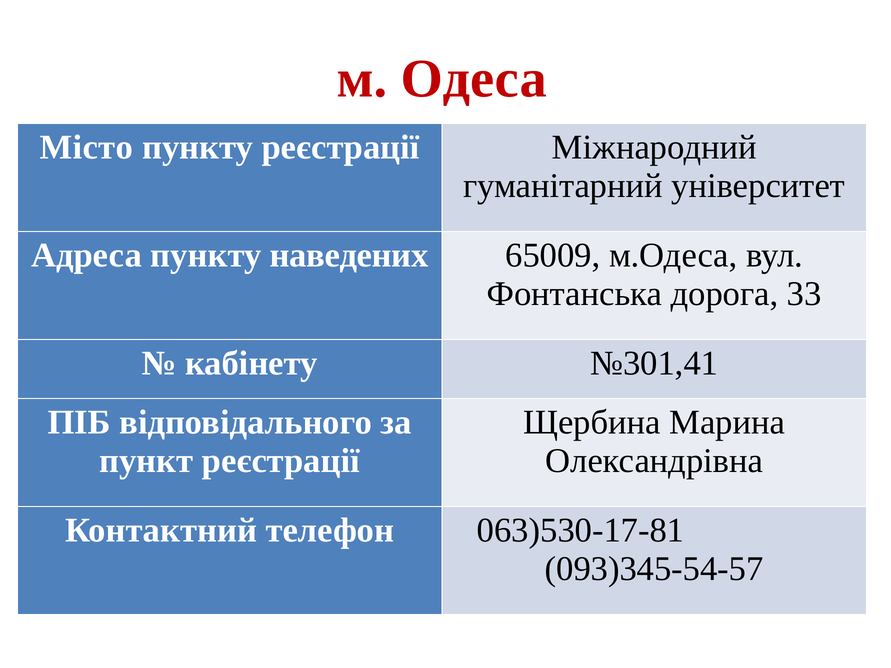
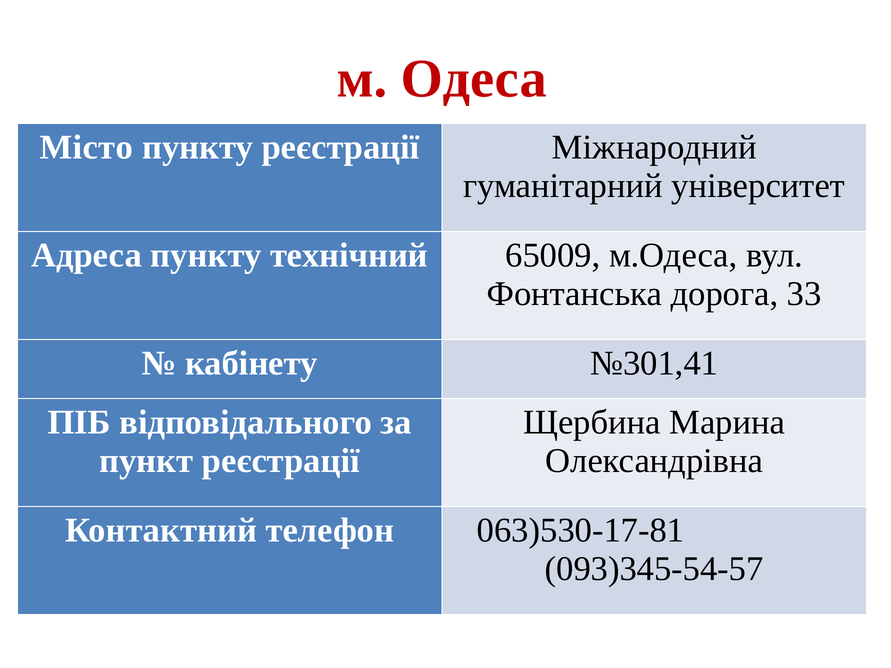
наведених: наведених -> технічний (349, 256)
